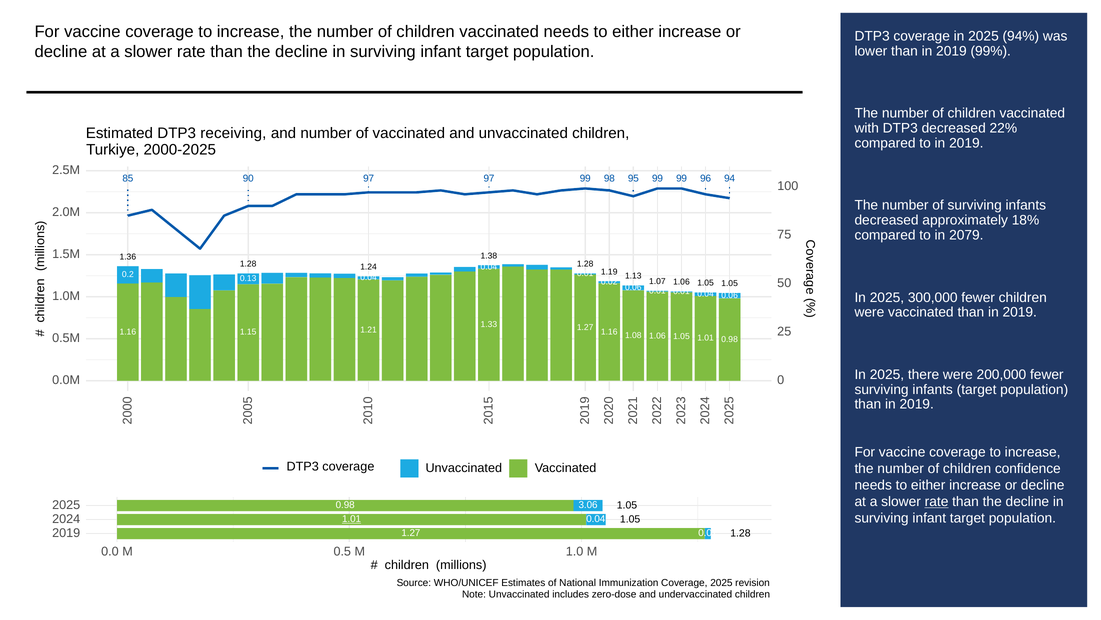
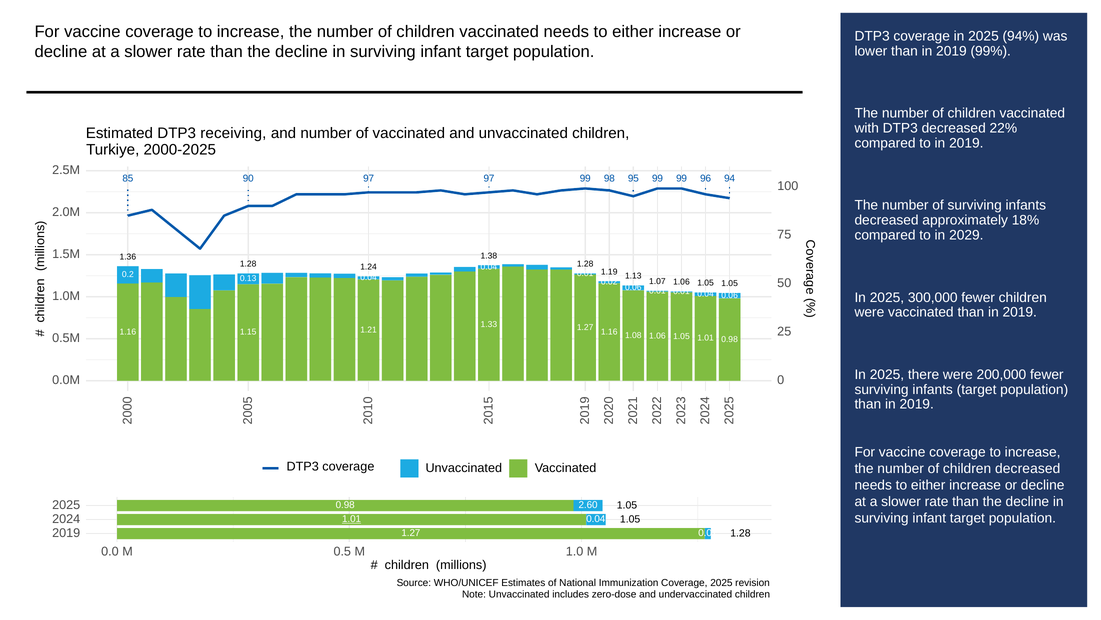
2079: 2079 -> 2029 (966, 235)
children confidence: confidence -> decreased (1028, 468)
rate underline: present -> none (937, 501)
3.06: 3.06 -> 2.60 (588, 505)
